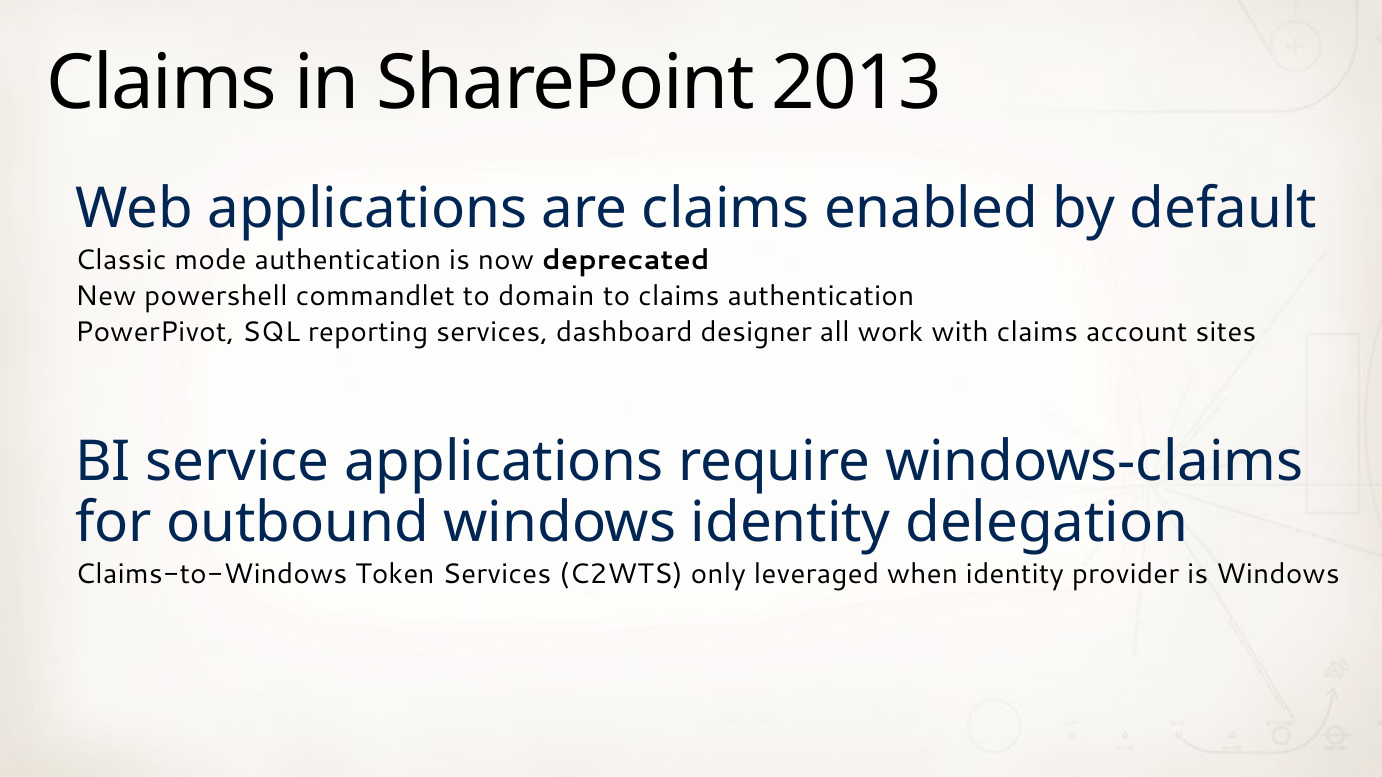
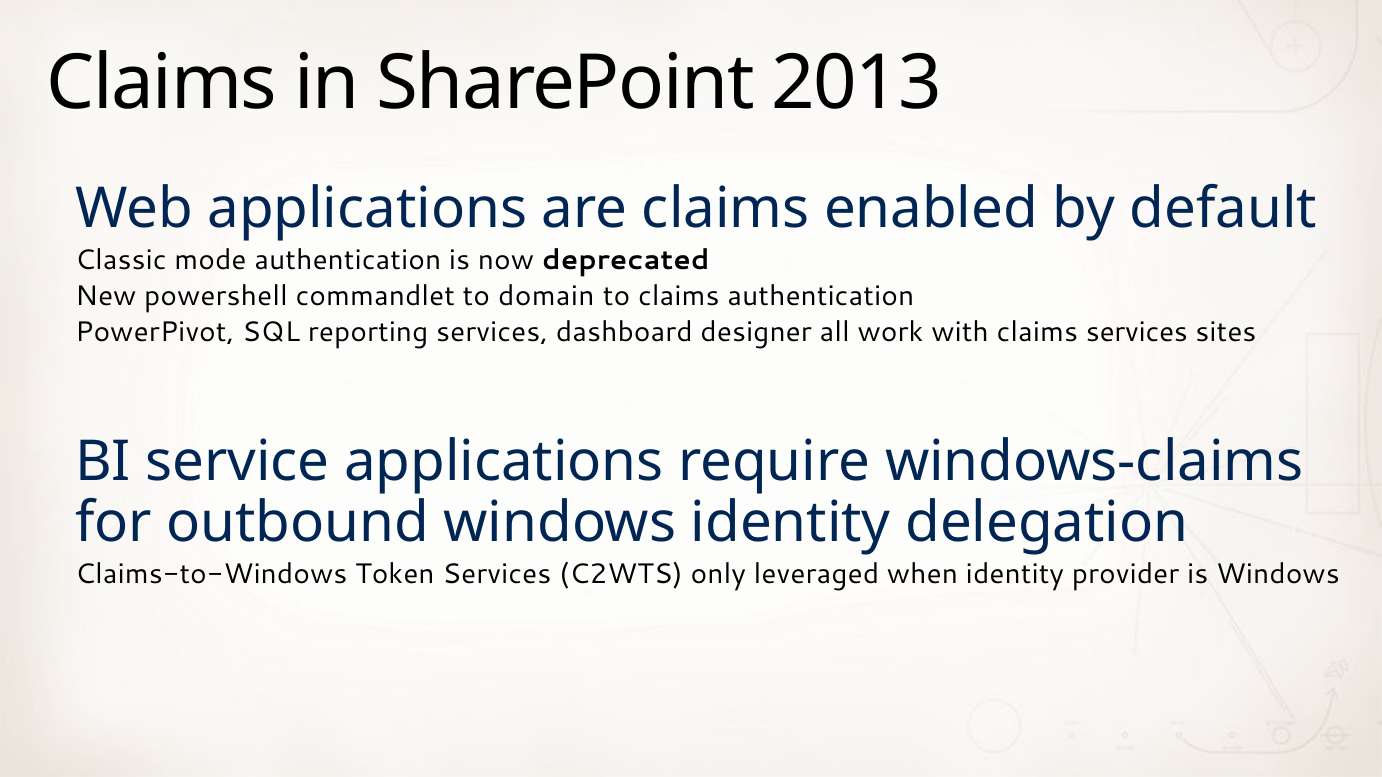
claims account: account -> services (1137, 333)
